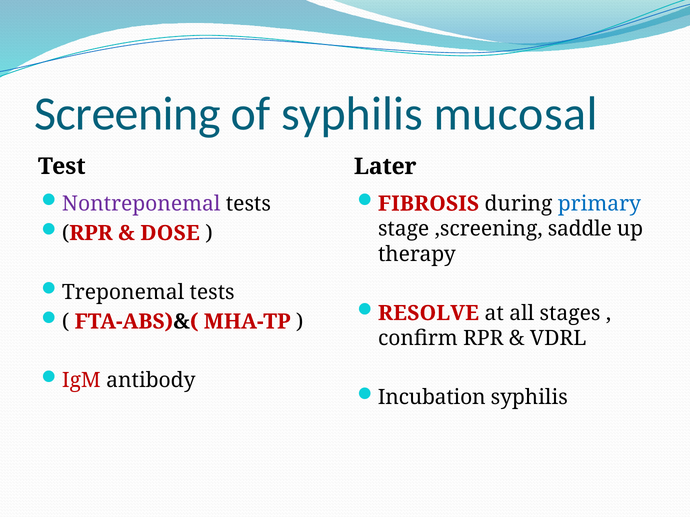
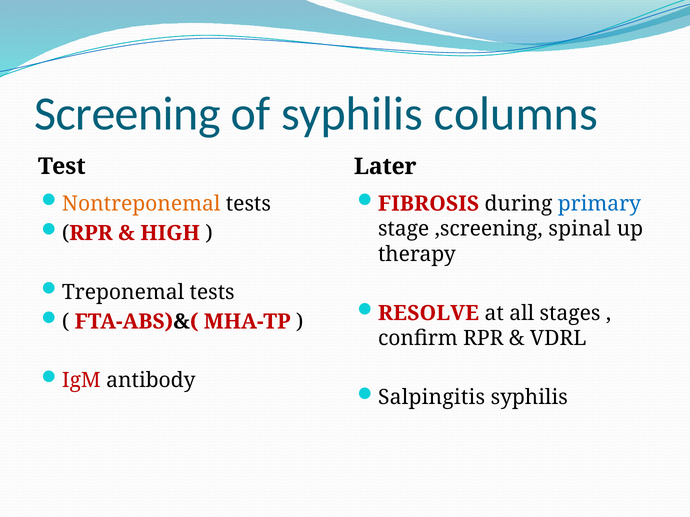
mucosal: mucosal -> columns (516, 114)
Nontreponemal colour: purple -> orange (141, 204)
DOSE: DOSE -> HIGH (170, 233)
saddle: saddle -> spinal (580, 229)
Incubation: Incubation -> Salpingitis (432, 398)
